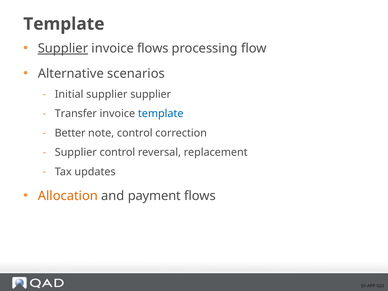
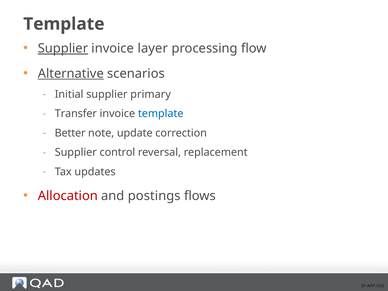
invoice flows: flows -> layer (153, 48)
Alternative underline: none -> present (71, 74)
supplier supplier: supplier -> primary (151, 94)
note control: control -> update (135, 133)
Allocation colour: orange -> red (68, 196)
payment: payment -> postings (154, 196)
